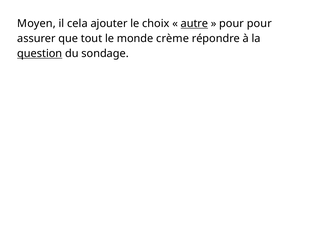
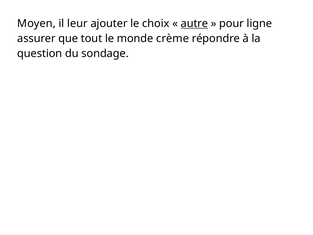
cela: cela -> leur (77, 23)
pour pour: pour -> ligne (259, 23)
question underline: present -> none (40, 53)
